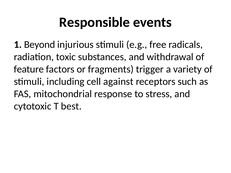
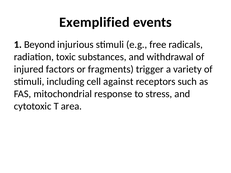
Responsible: Responsible -> Exemplified (94, 22)
feature: feature -> injured (29, 69)
best: best -> area (71, 106)
